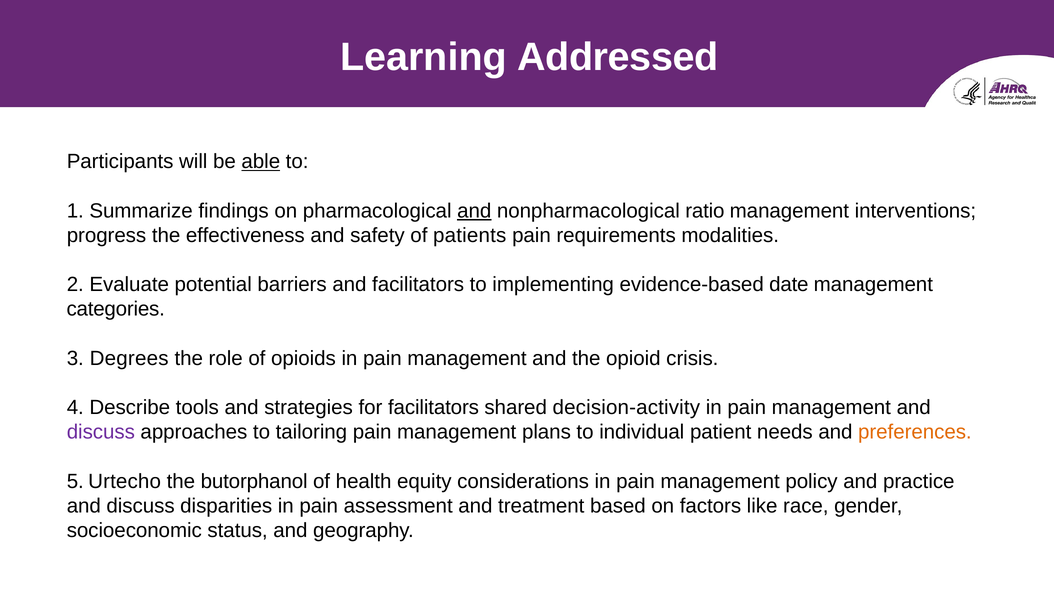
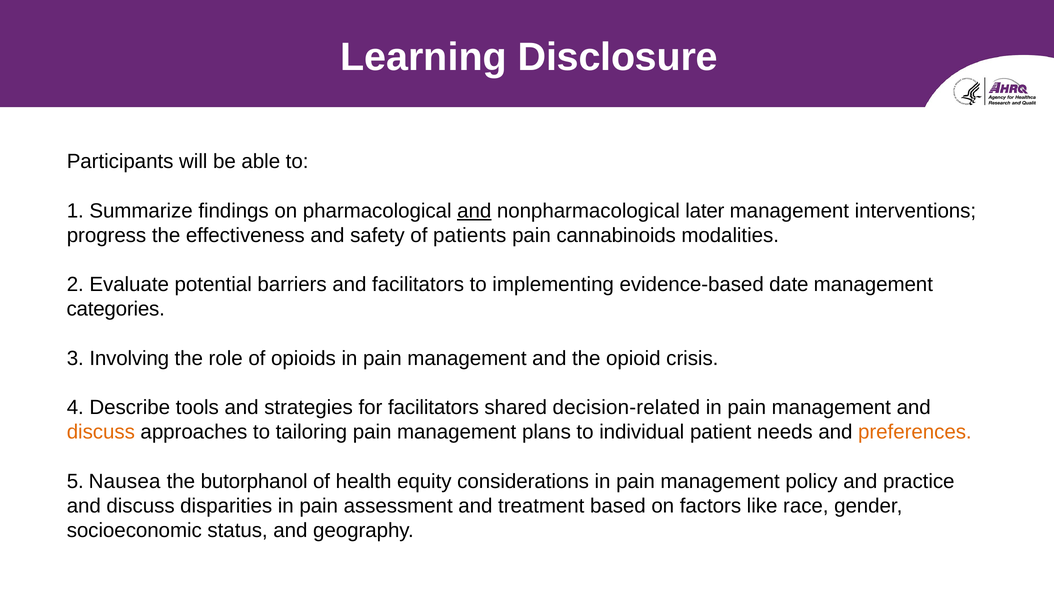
Addressed: Addressed -> Disclosure (618, 57)
able underline: present -> none (261, 162)
ratio: ratio -> later (705, 211)
requirements: requirements -> cannabinoids (616, 235)
Degrees: Degrees -> Involving (129, 358)
decision-activity: decision-activity -> decision-related (626, 407)
discuss colour: purple -> orange (101, 432)
Urtecho: Urtecho -> Nausea (125, 481)
